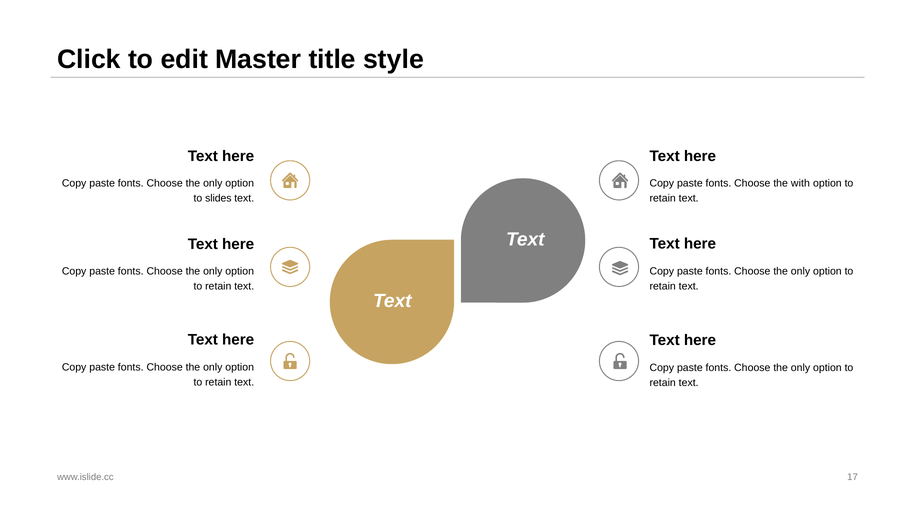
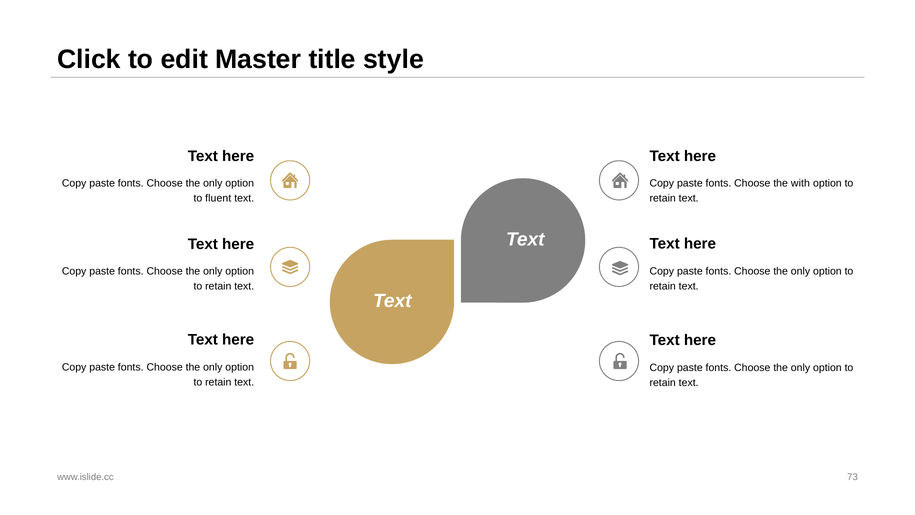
slides: slides -> fluent (218, 198)
17: 17 -> 73 (853, 477)
